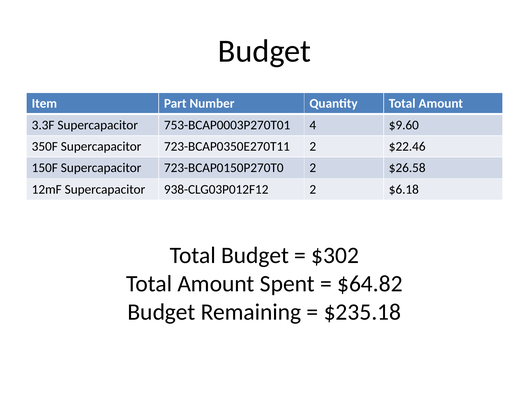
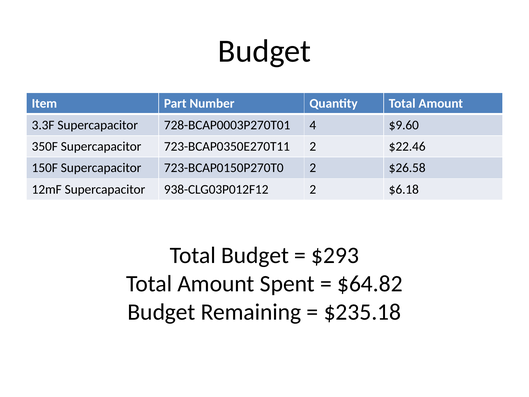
753-BCAP0003P270T01: 753-BCAP0003P270T01 -> 728-BCAP0003P270T01 (227, 125)
$302: $302 -> $293 (335, 255)
